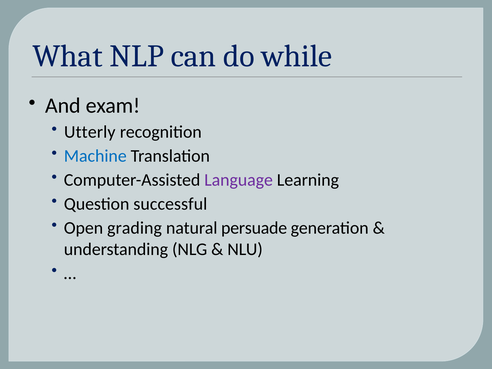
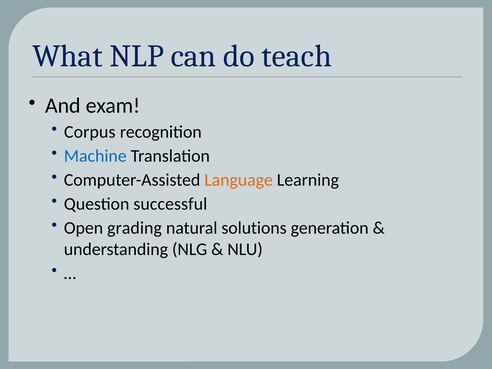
while: while -> teach (297, 56)
Utterly: Utterly -> Corpus (90, 132)
Language colour: purple -> orange (239, 180)
persuade: persuade -> solutions (254, 228)
